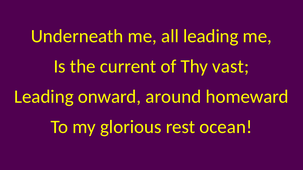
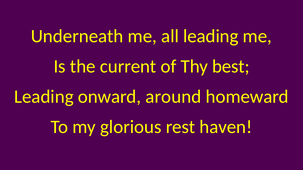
vast: vast -> best (231, 67)
ocean: ocean -> haven (226, 127)
